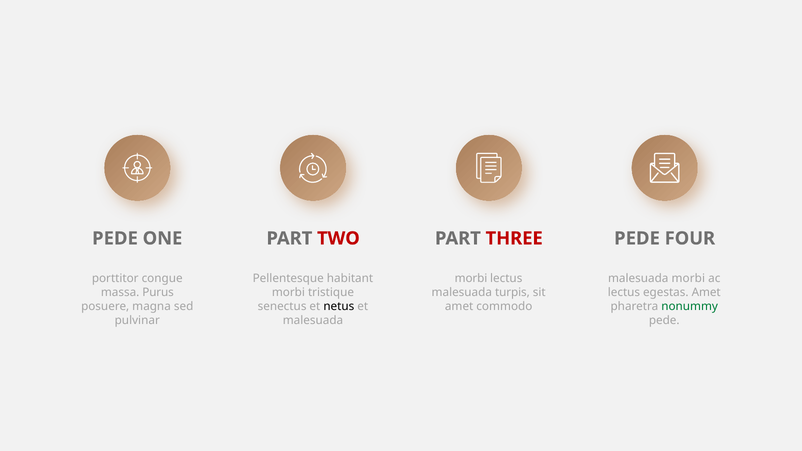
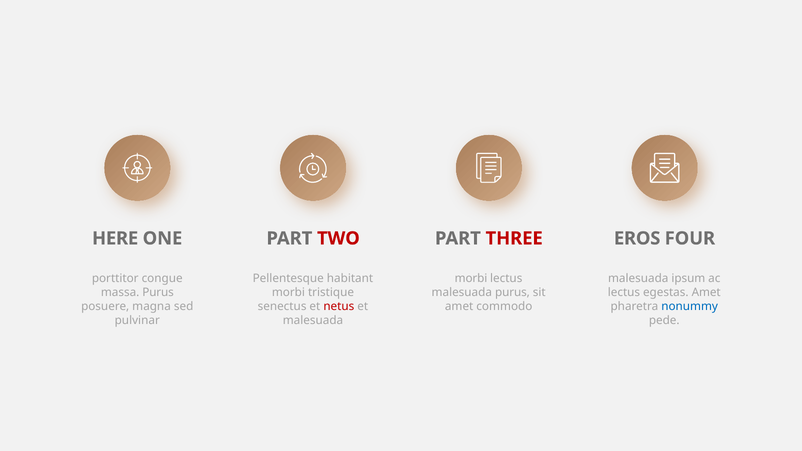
PEDE: PEDE -> HERE (115, 238)
ONE PEDE: PEDE -> EROS (637, 238)
malesuada morbi: morbi -> ipsum (688, 278)
malesuada turpis: turpis -> purus (512, 292)
netus colour: black -> red (339, 306)
nonummy colour: green -> blue (690, 306)
